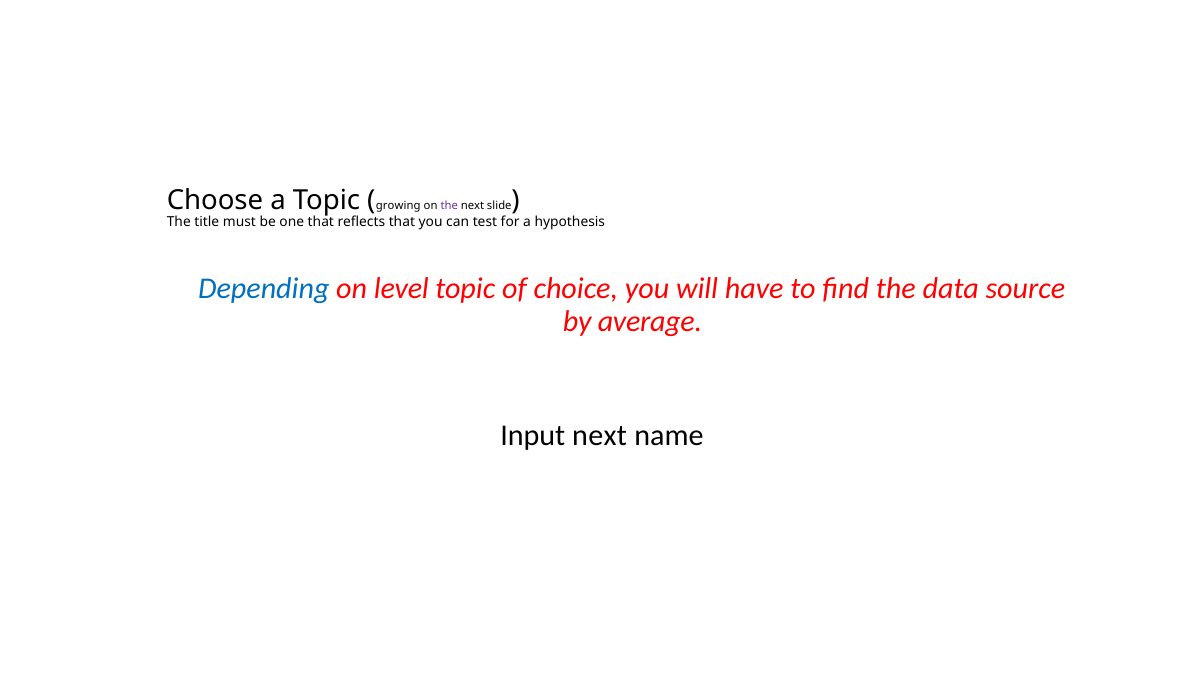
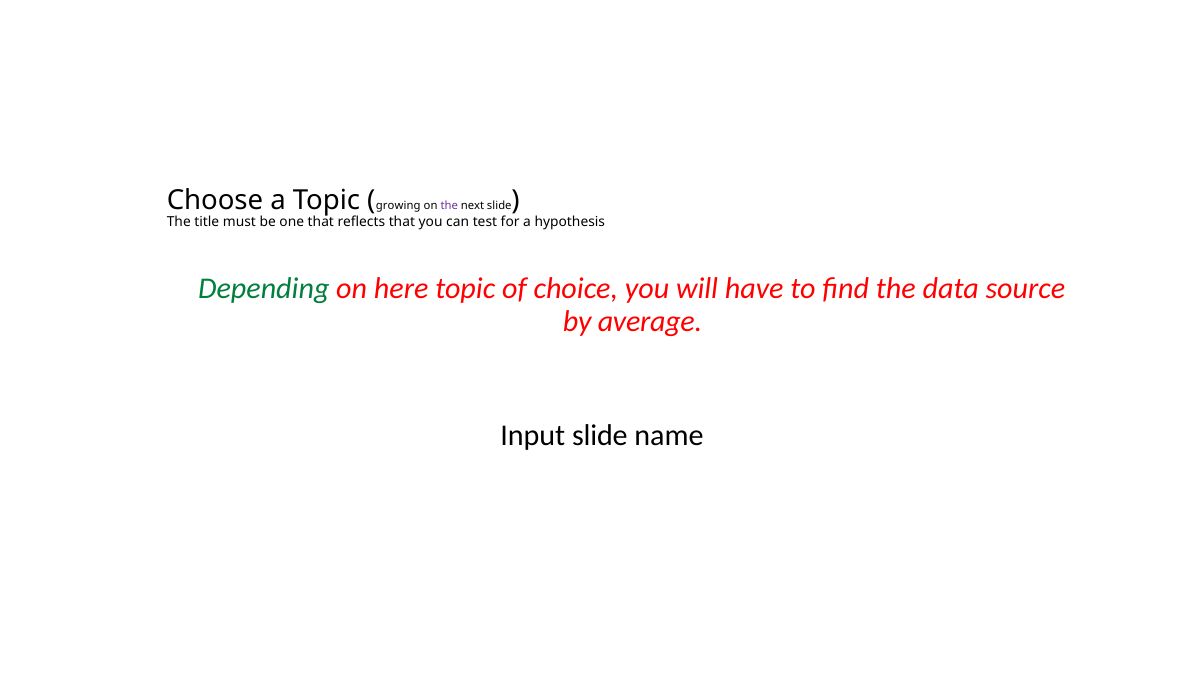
Depending colour: blue -> green (264, 289)
level: level -> here (401, 289)
Input next: next -> slide (600, 435)
